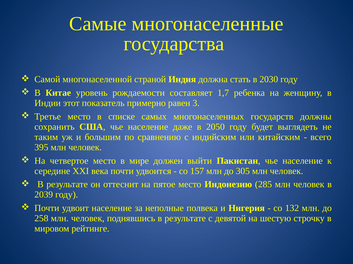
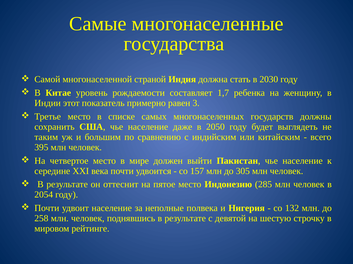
2039: 2039 -> 2054 (44, 195)
